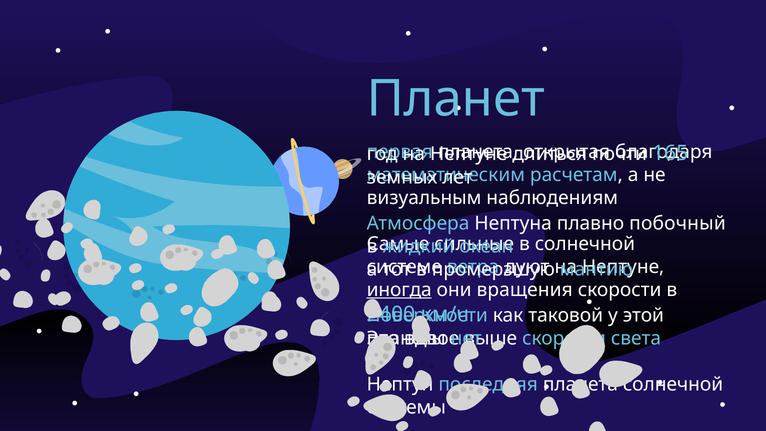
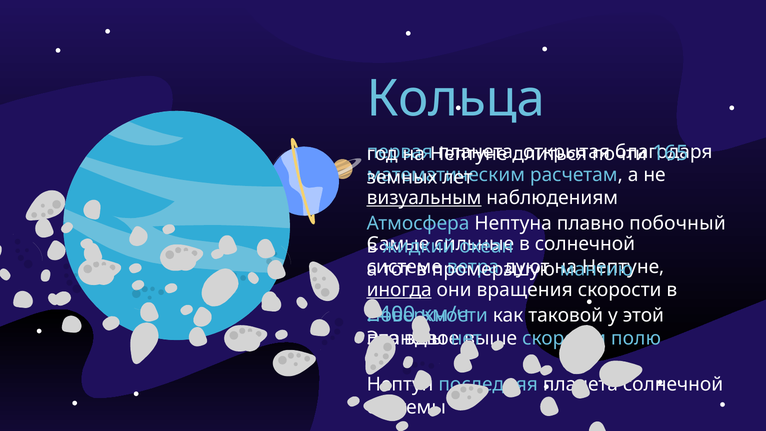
Планет: Планет -> Кольца (456, 99)
визуальным underline: none -> present (424, 198)
света: света -> полю (636, 338)
